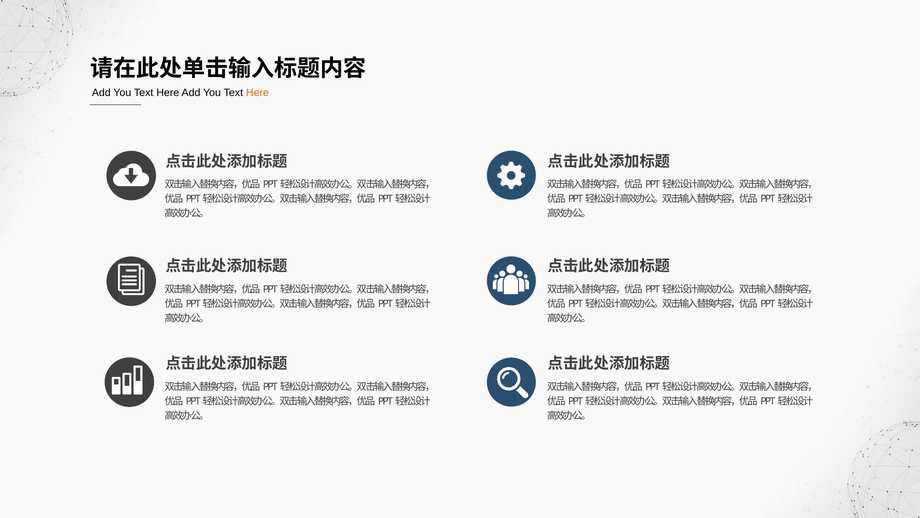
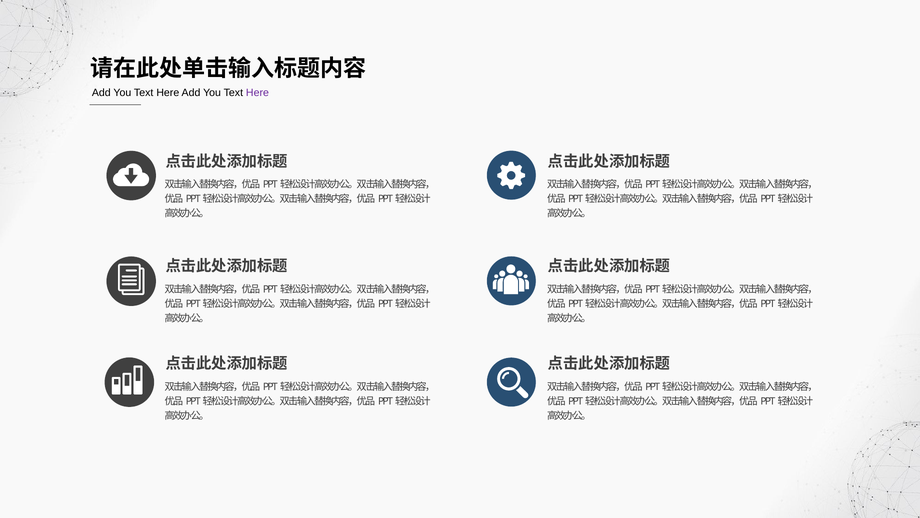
Here colour: orange -> purple (257, 93)
